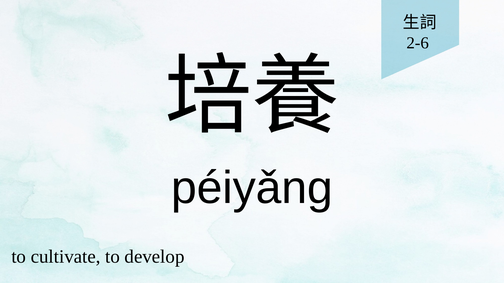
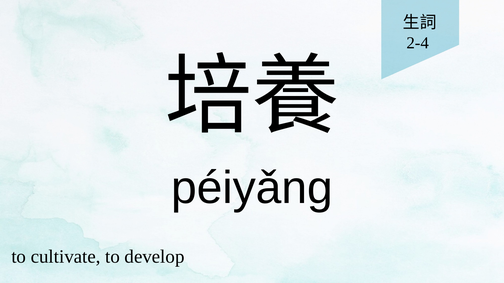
2-6: 2-6 -> 2-4 (418, 43)
